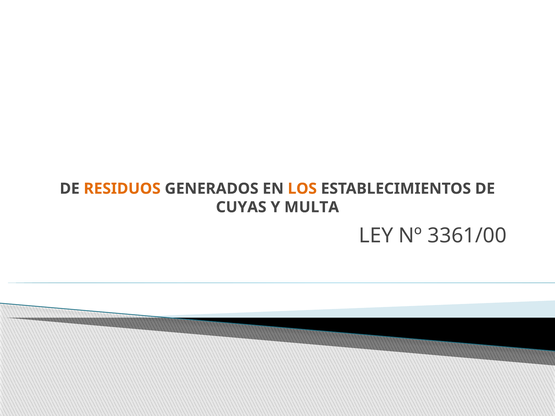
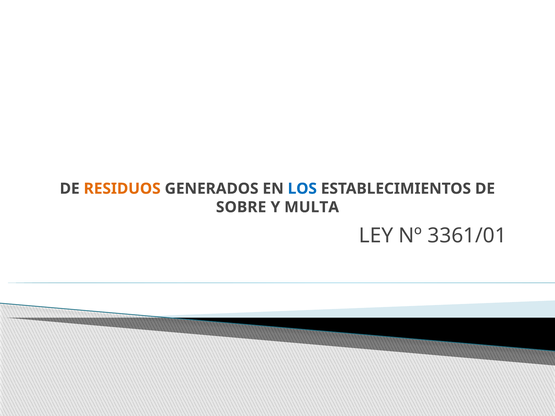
LOS colour: orange -> blue (302, 189)
CUYAS: CUYAS -> SOBRE (241, 207)
3361/00: 3361/00 -> 3361/01 (467, 236)
